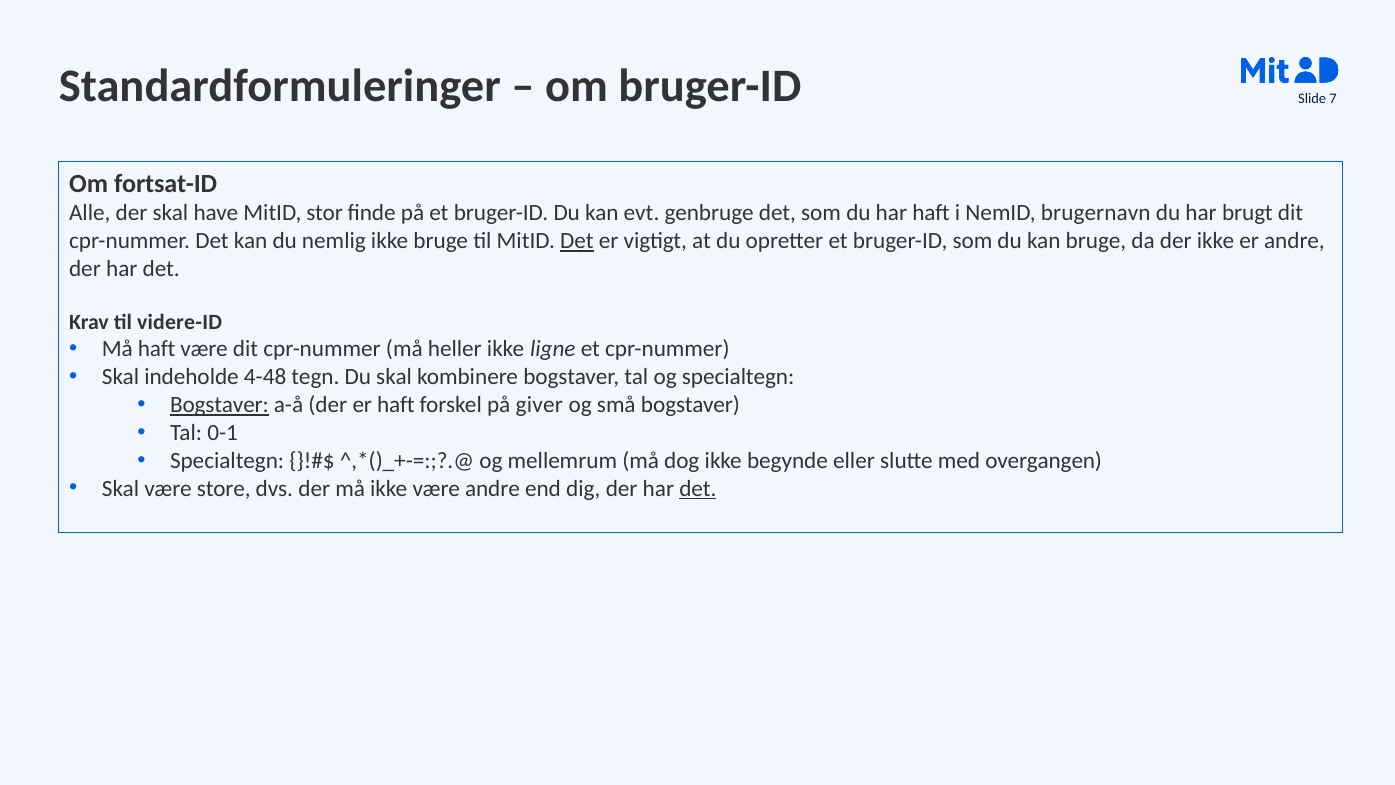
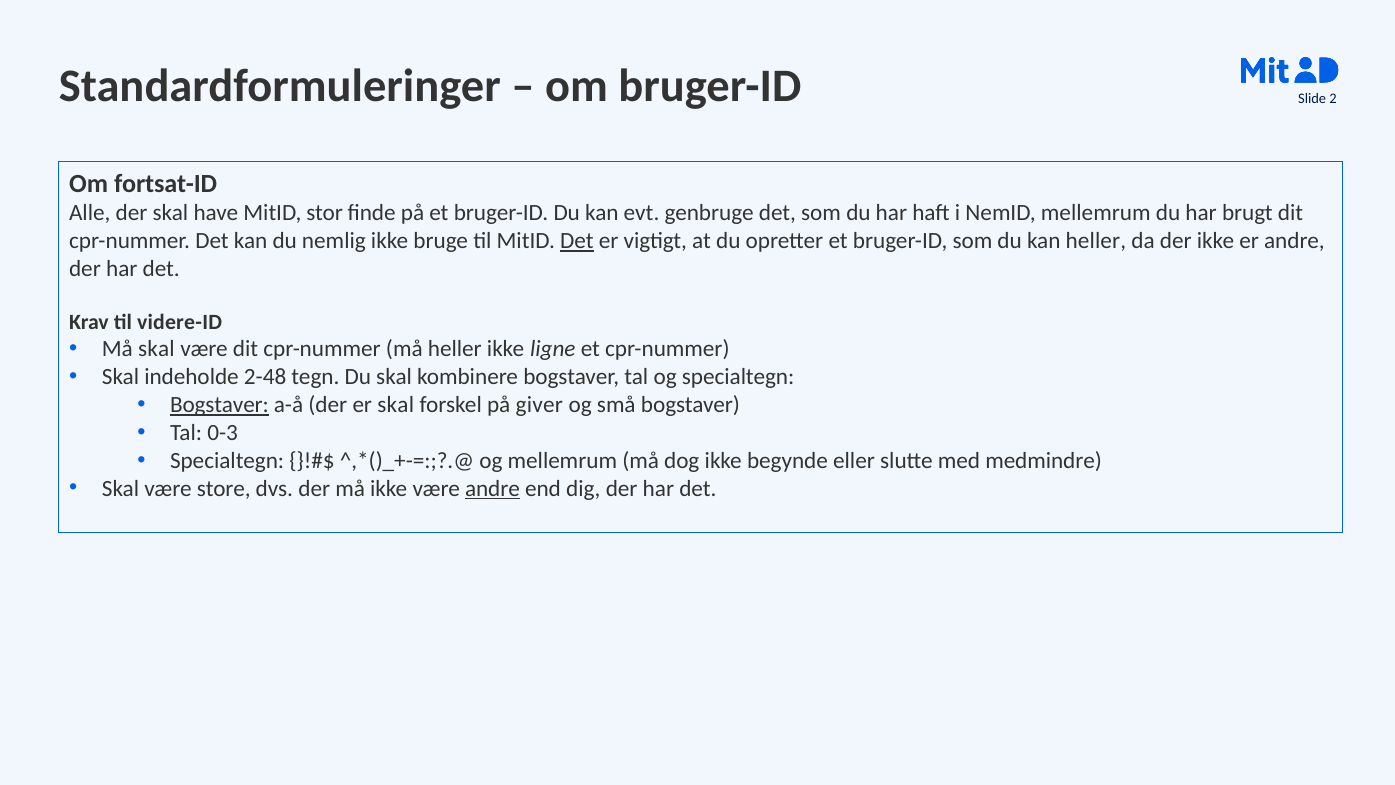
7: 7 -> 2 (1333, 99)
NemID brugernavn: brugernavn -> mellemrum (1096, 213)
kan bruge: bruge -> heller (1096, 241)
Må haft: haft -> skal (156, 349)
4-48: 4-48 -> 2-48 (265, 377)
er haft: haft -> skal (396, 405)
0-1: 0-1 -> 0-3 (223, 433)
overgangen: overgangen -> medmindre (1044, 461)
andre underline: none -> present (492, 489)
det underline: present -> none (698, 489)
